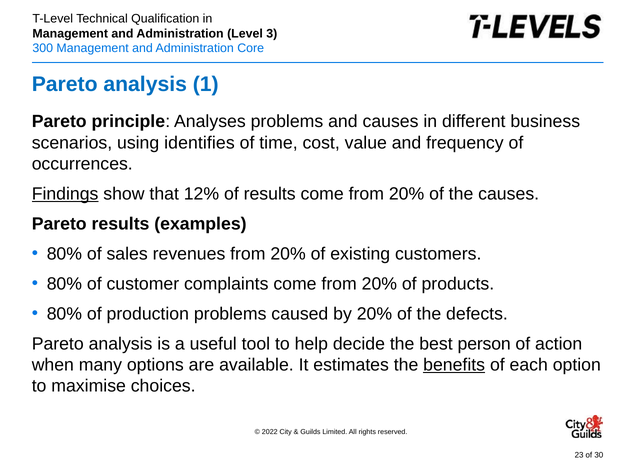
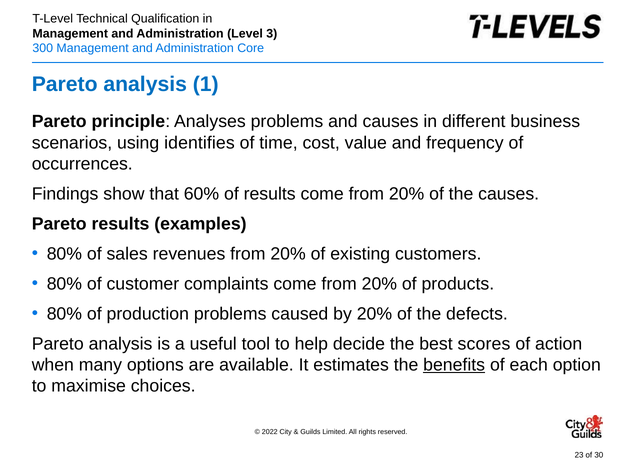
Findings underline: present -> none (65, 194)
12%: 12% -> 60% (201, 194)
person: person -> scores (484, 344)
